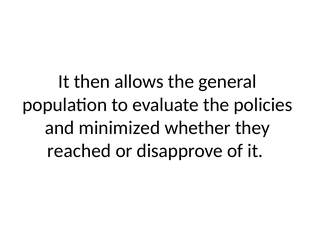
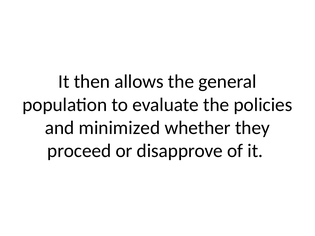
reached: reached -> proceed (79, 151)
